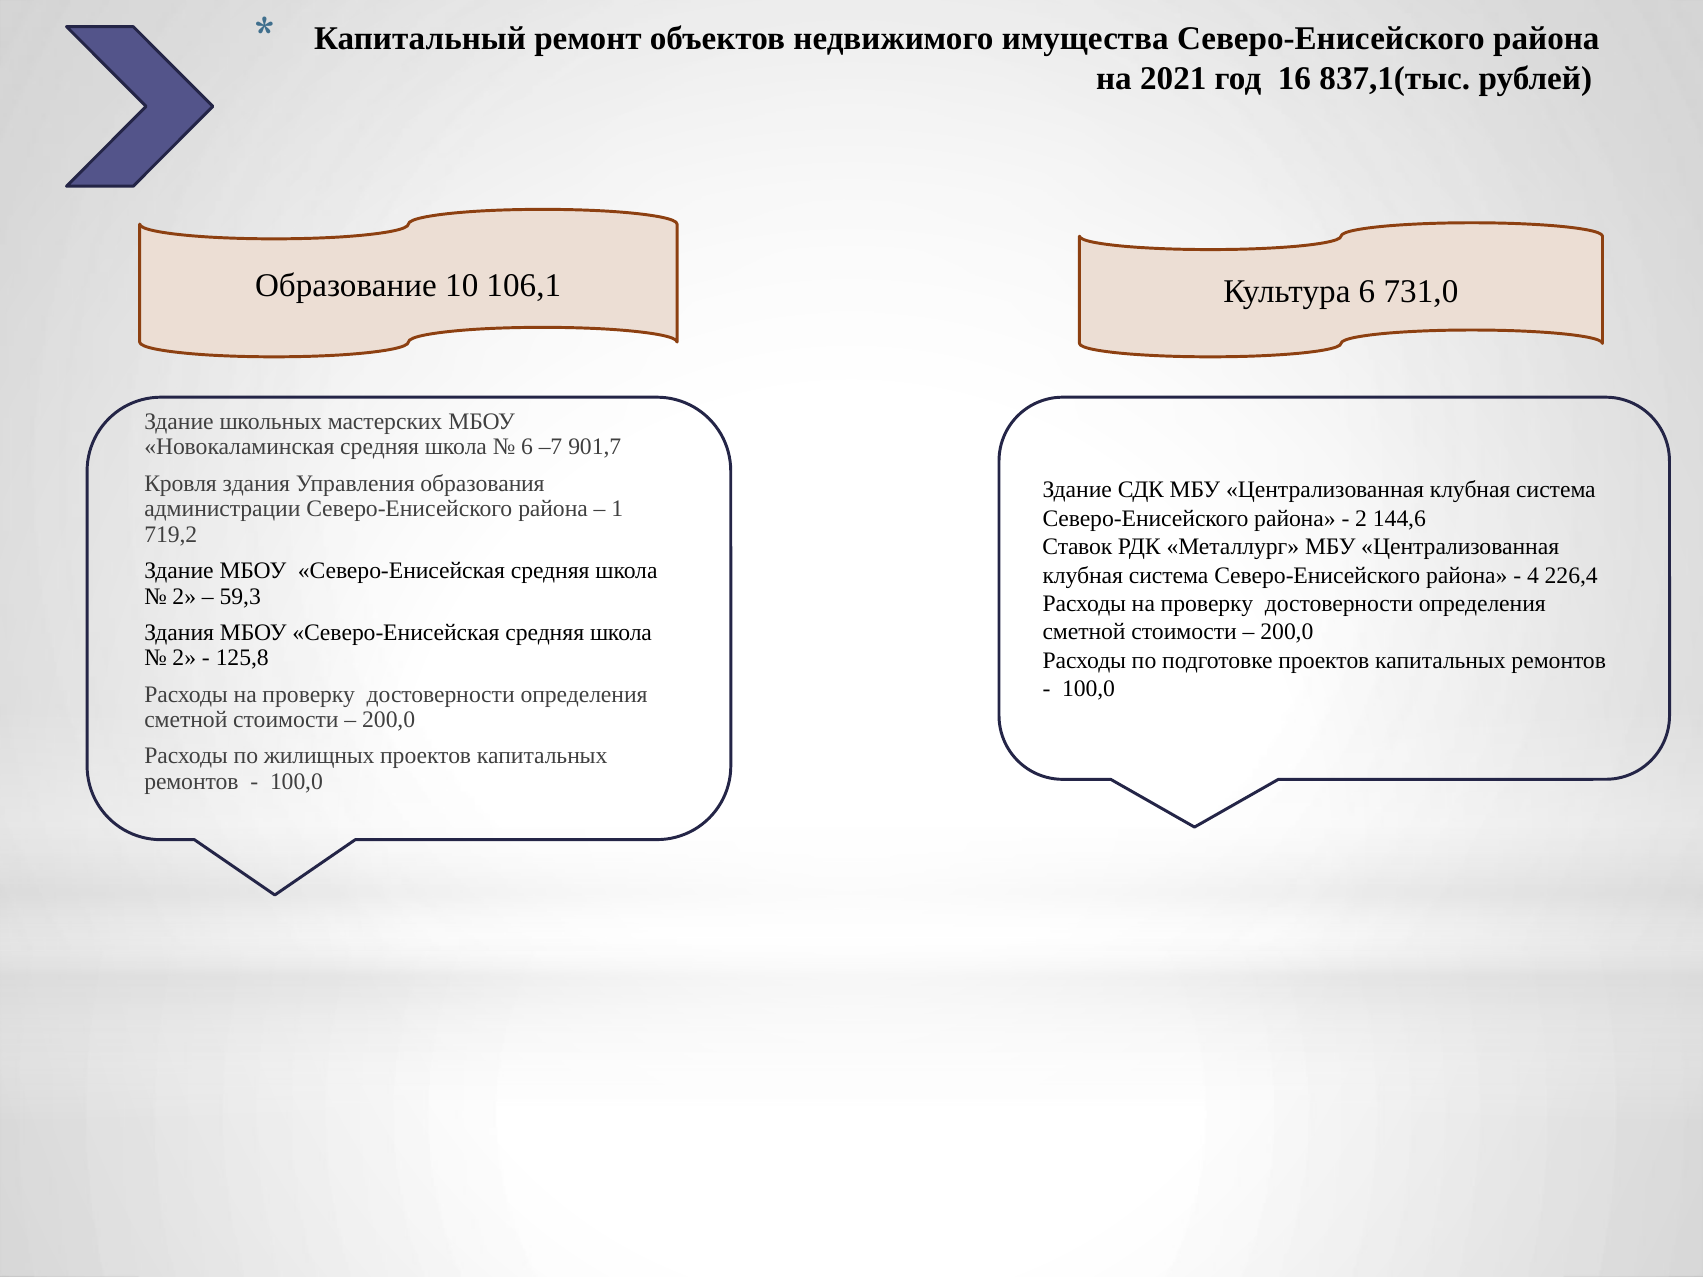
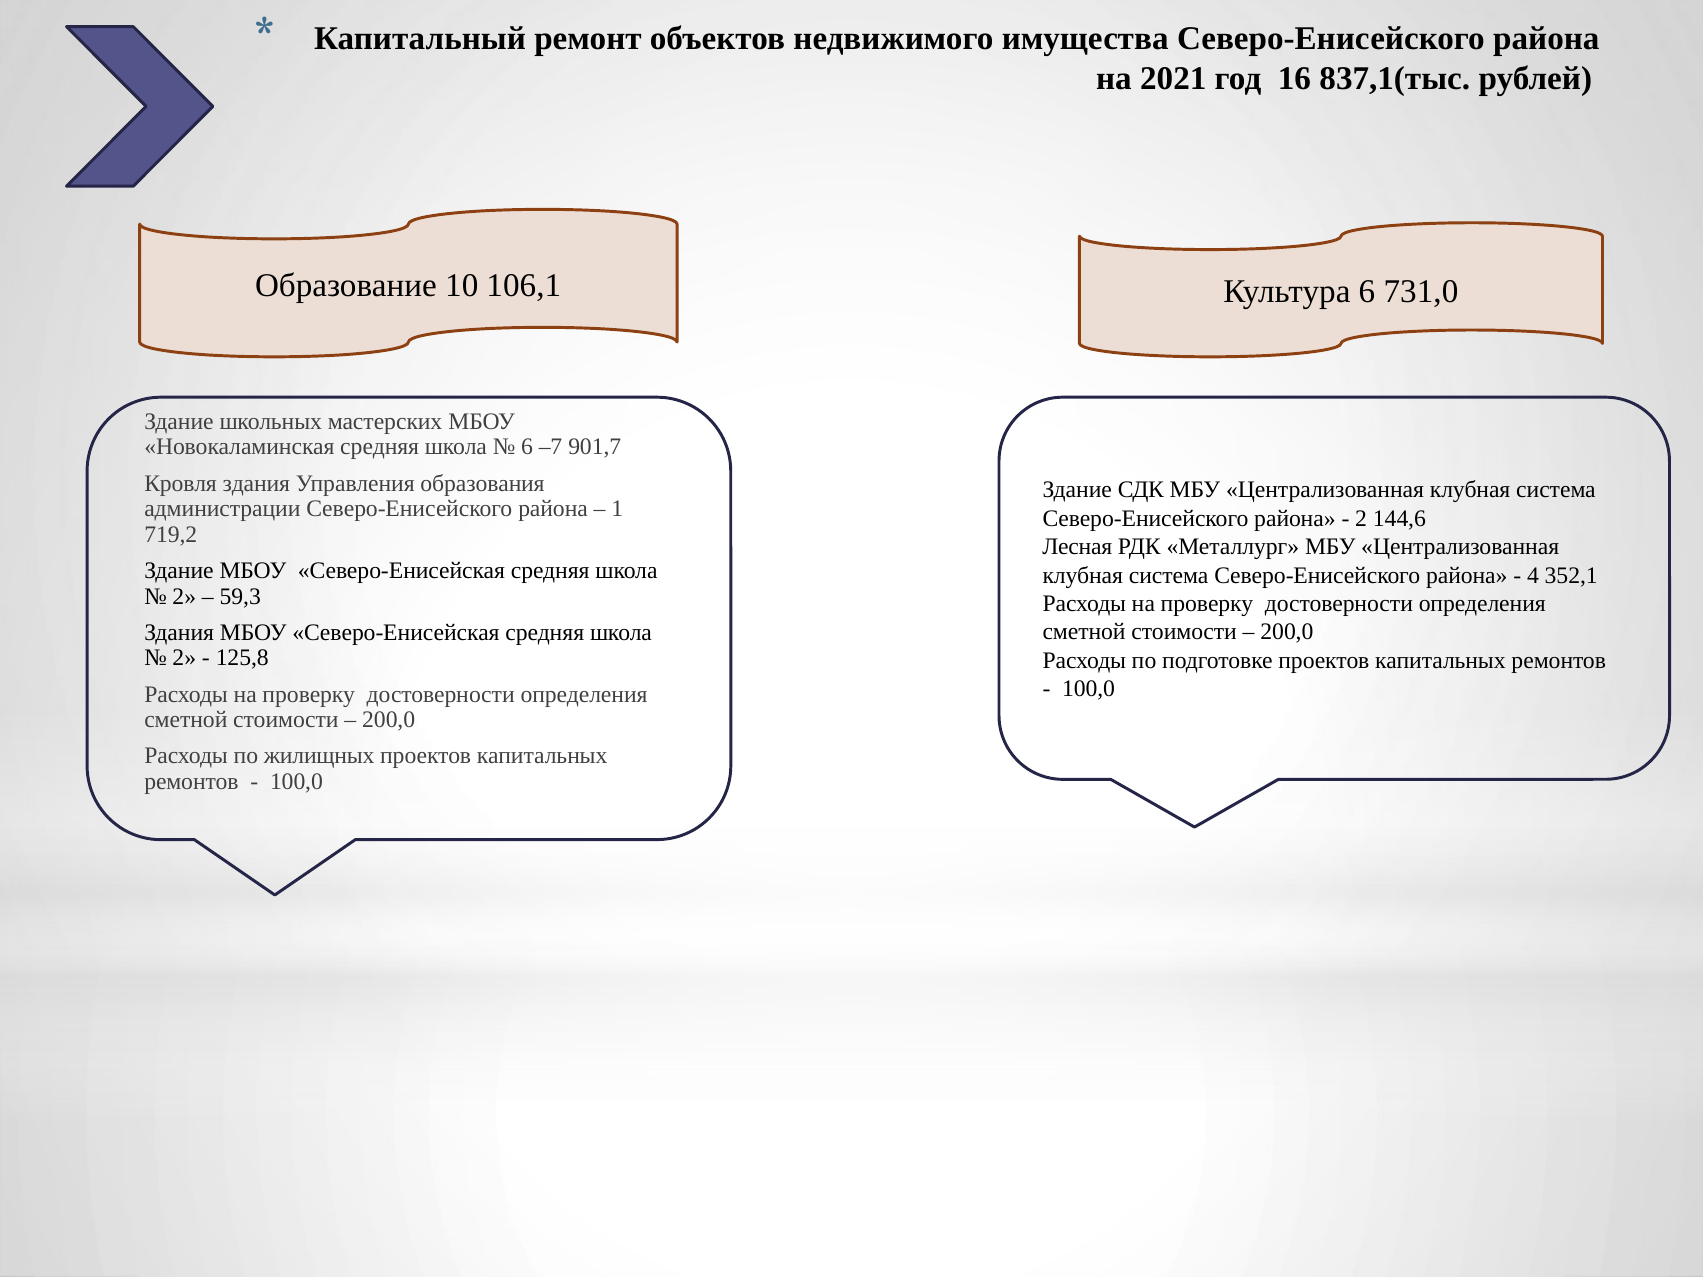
Ставок: Ставок -> Лесная (1077, 547)
226,4: 226,4 -> 352,1 (1571, 575)
